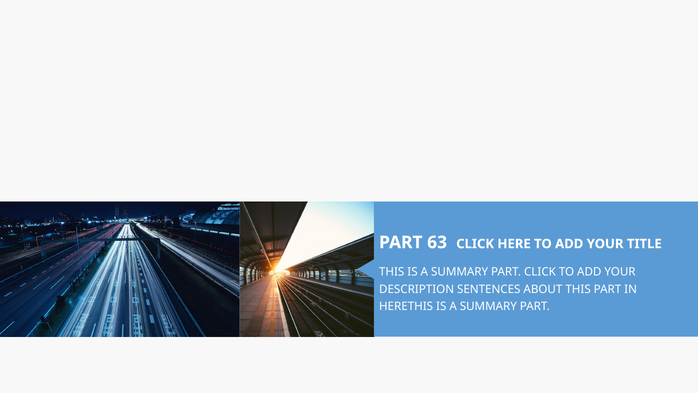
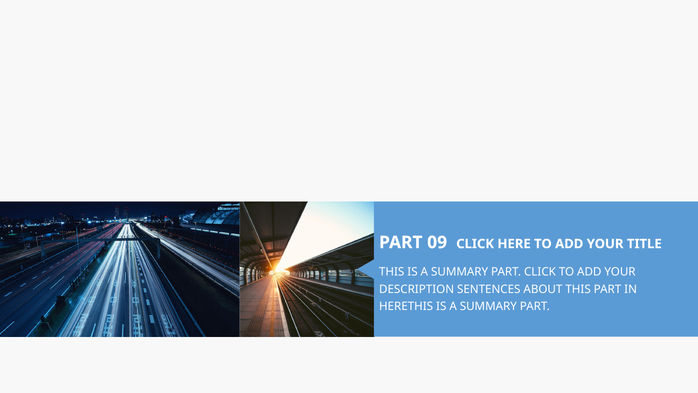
63: 63 -> 09 (437, 242)
